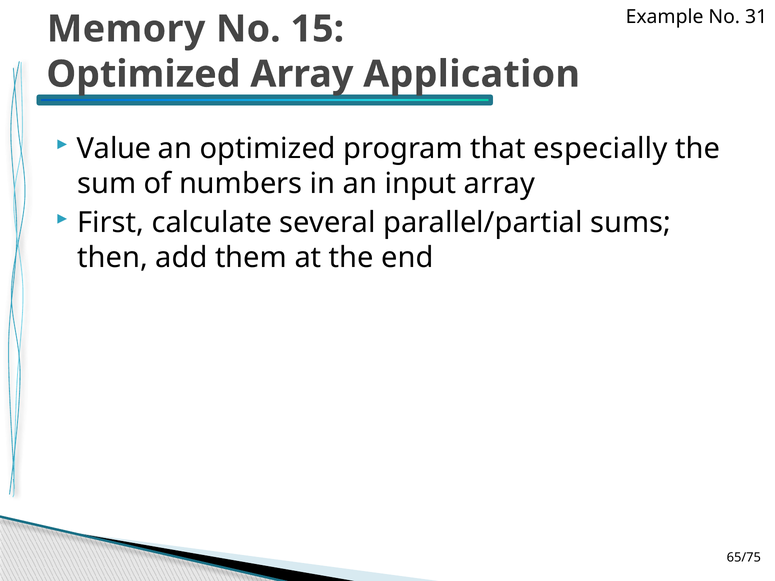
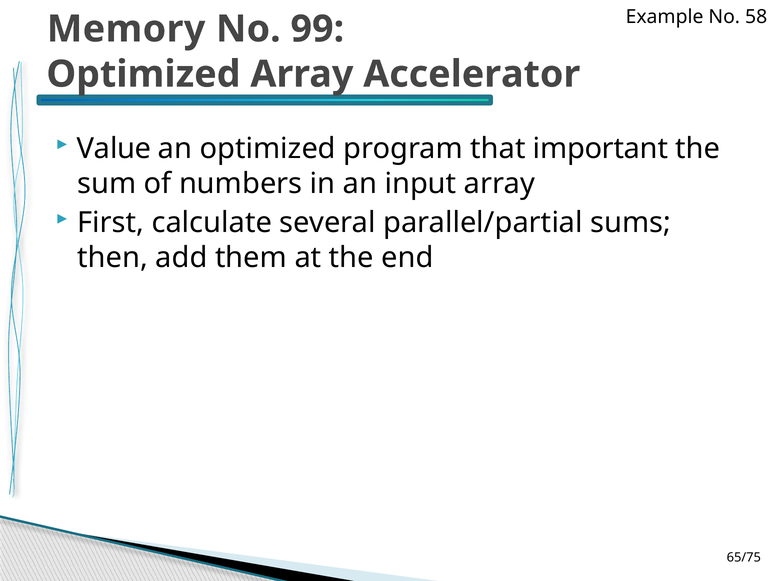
31: 31 -> 58 (756, 17)
15: 15 -> 99 (317, 29)
Application: Application -> Accelerator (472, 74)
especially: especially -> important (601, 149)
